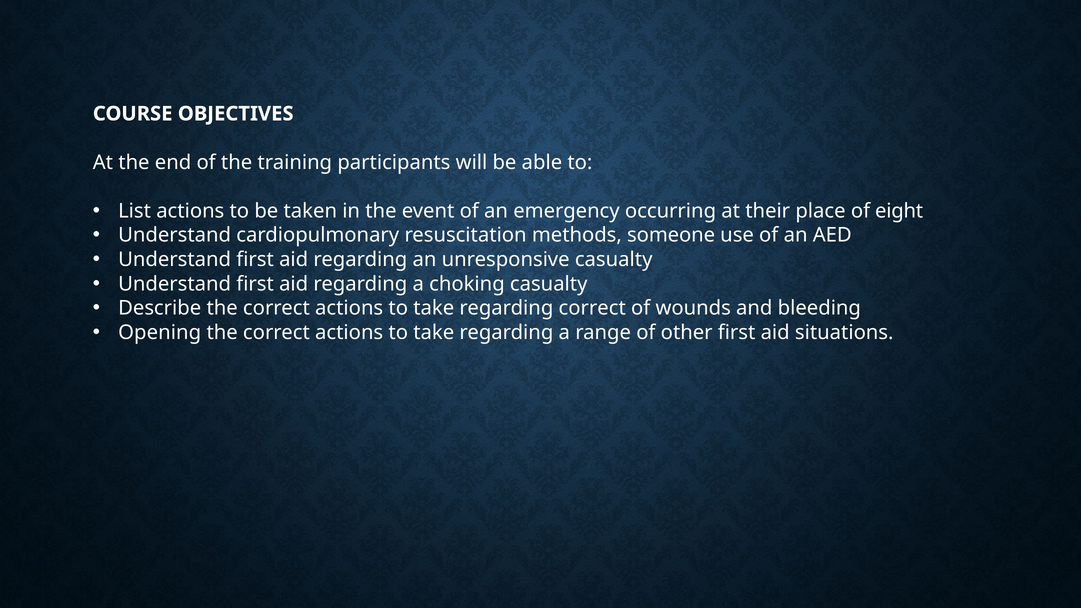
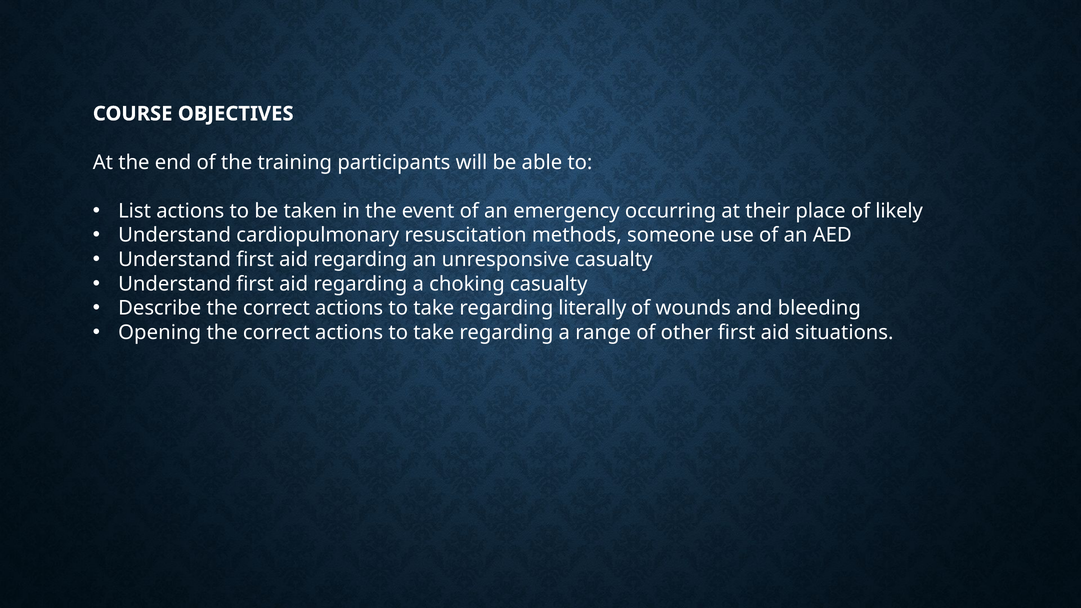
eight: eight -> likely (899, 211)
regarding correct: correct -> literally (592, 308)
